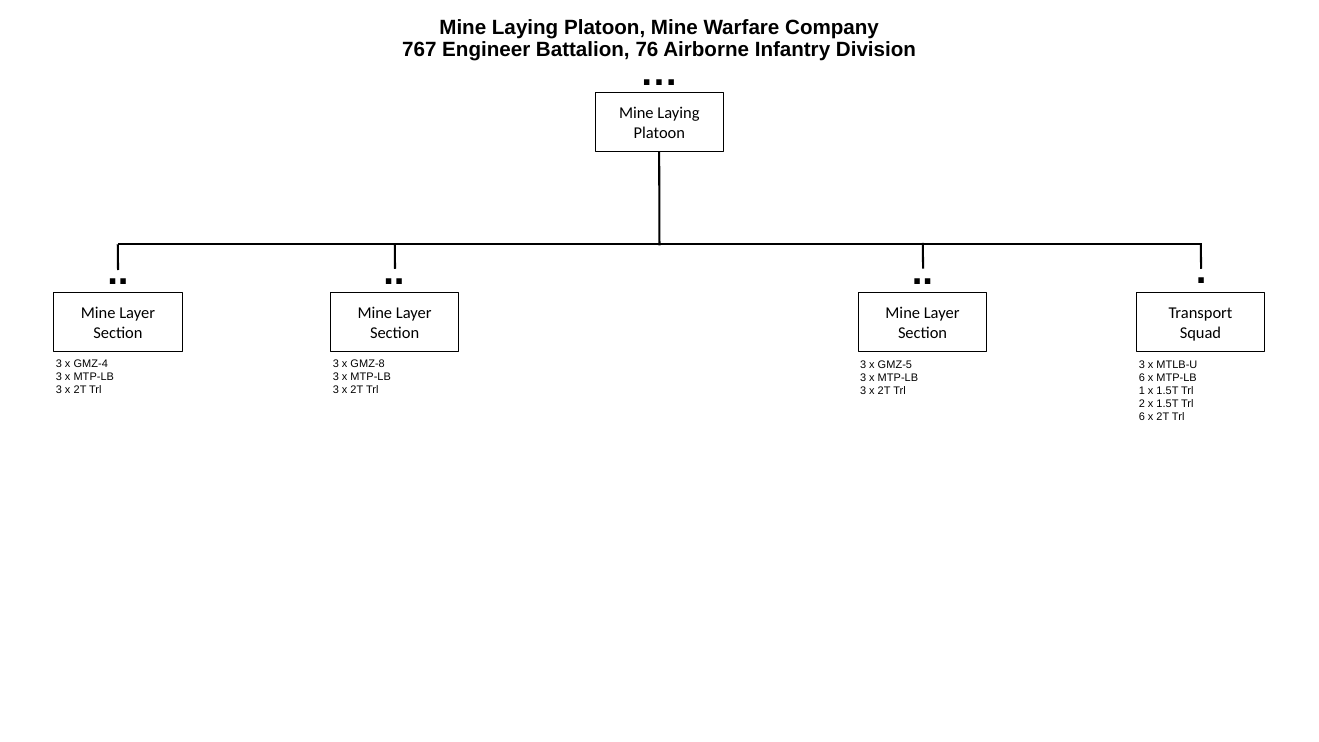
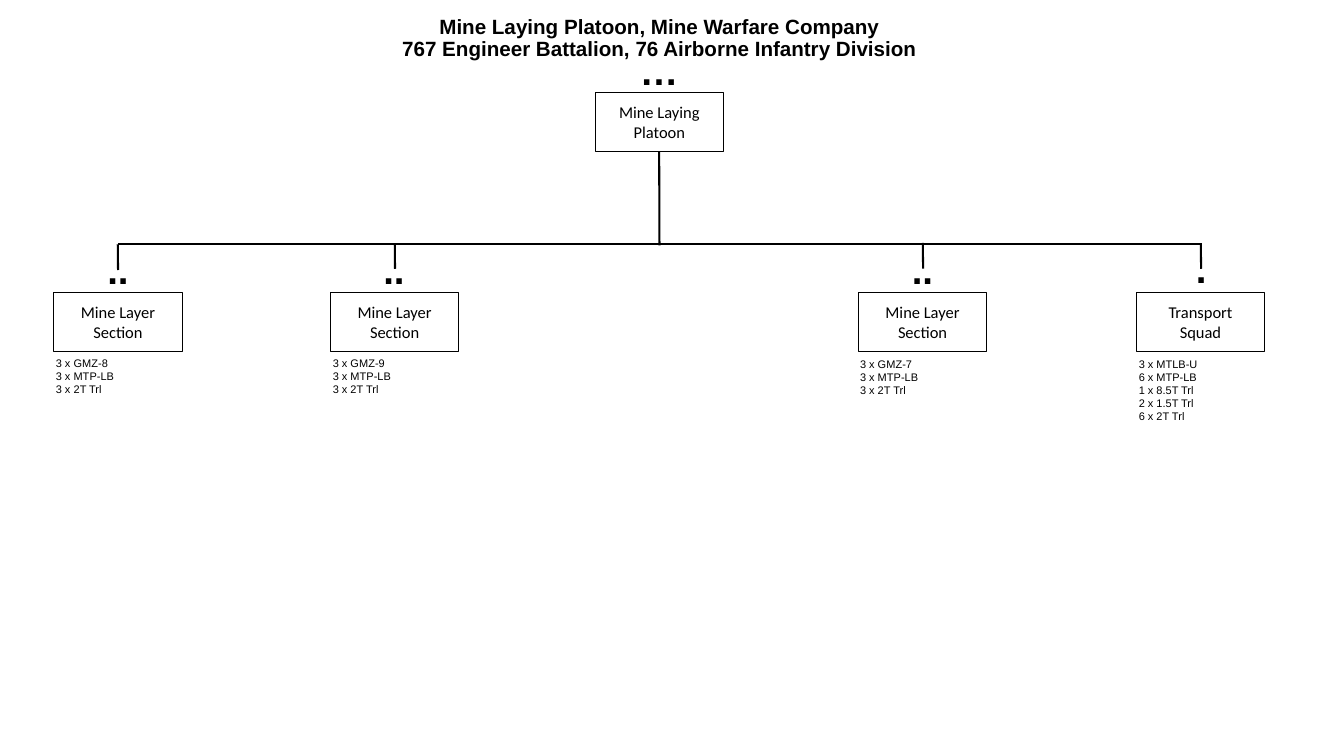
GMZ-4: GMZ-4 -> GMZ-8 (91, 364)
GMZ-8: GMZ-8 -> GMZ-9 (368, 364)
GMZ-5: GMZ-5 -> GMZ-7 (895, 365)
1 x 1.5T: 1.5T -> 8.5T (1167, 391)
